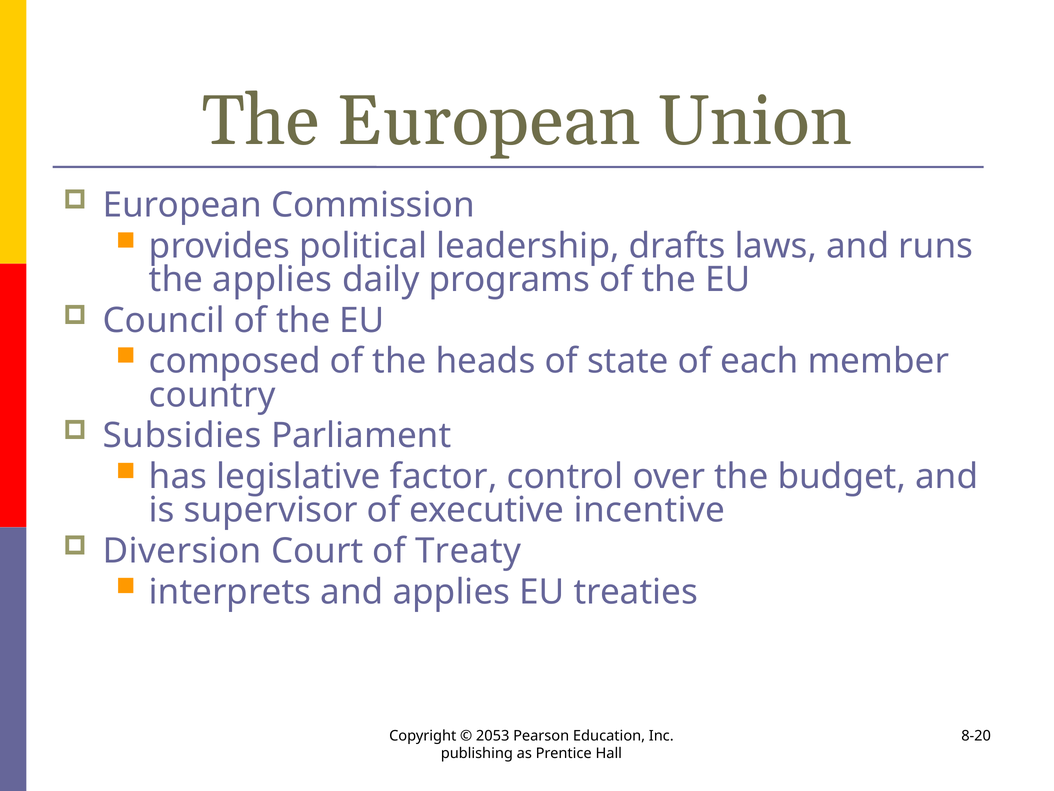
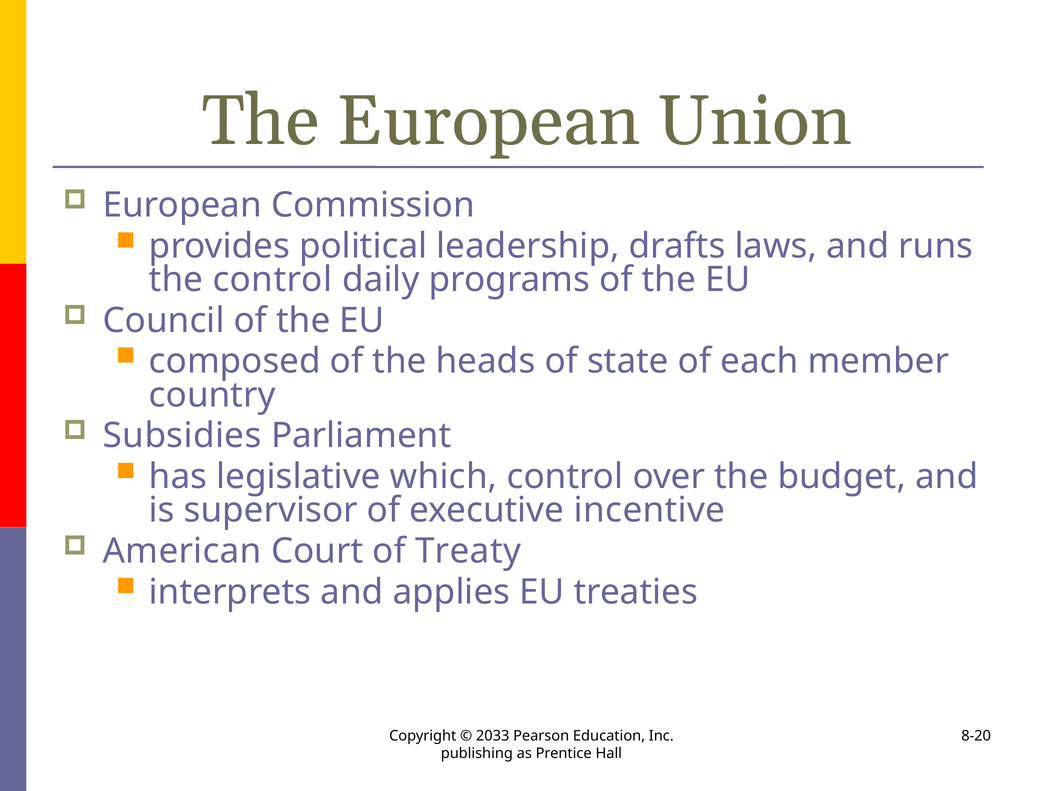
the applies: applies -> control (272, 280)
factor: factor -> which (444, 476)
Diversion: Diversion -> American (182, 551)
2053: 2053 -> 2033 (493, 735)
